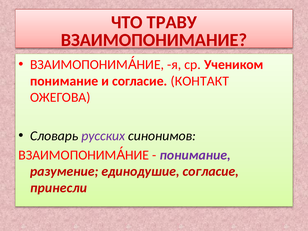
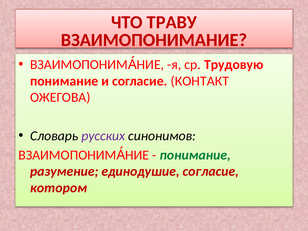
Учеником: Учеником -> Трудовую (234, 65)
понимание colour: purple -> green (195, 155)
принесли: принесли -> котором (59, 188)
